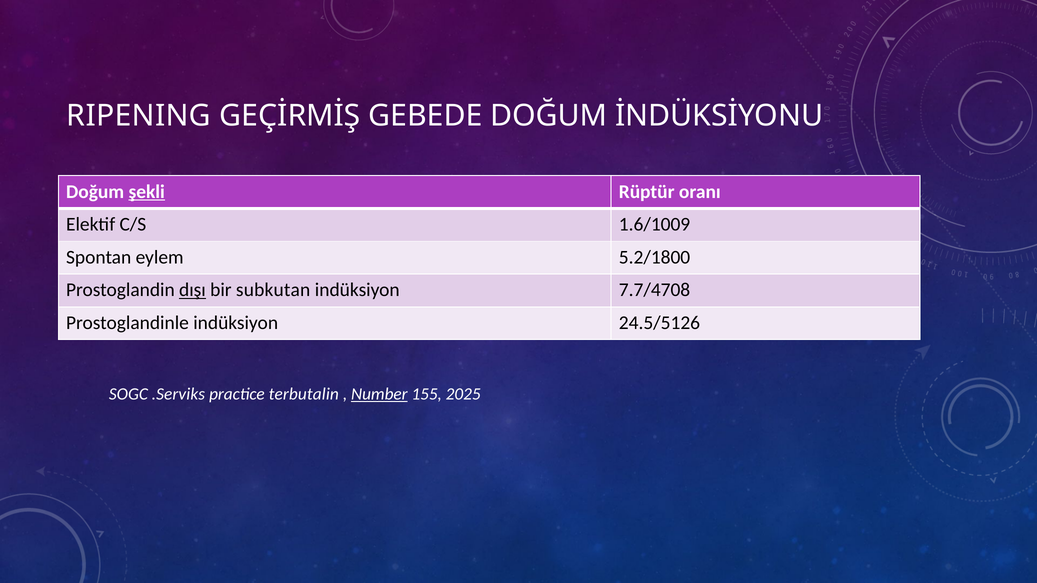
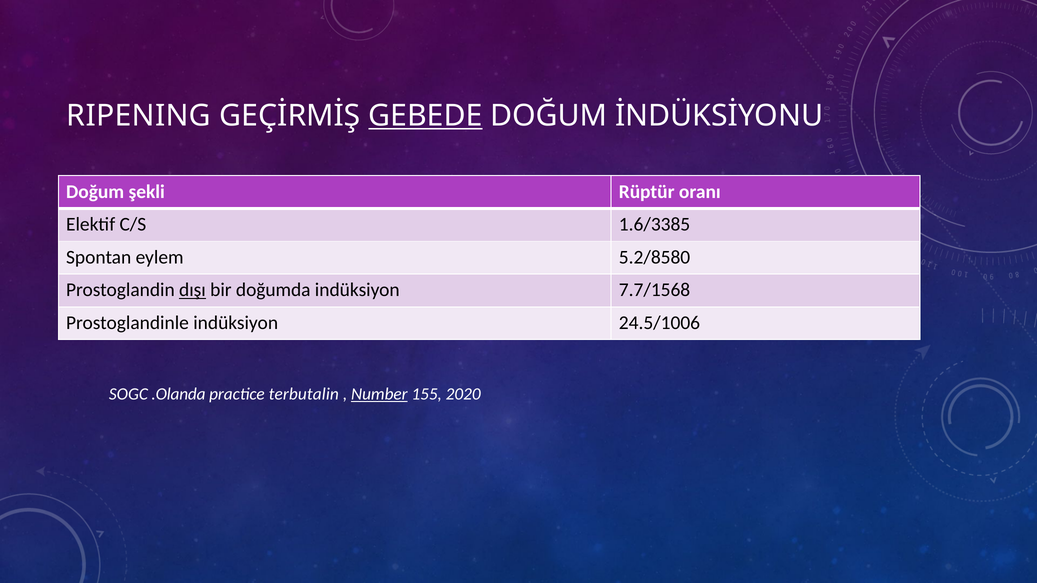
GEBEDE underline: none -> present (425, 116)
şekli underline: present -> none (147, 192)
1.6/1009: 1.6/1009 -> 1.6/3385 (655, 225)
5.2/1800: 5.2/1800 -> 5.2/8580 (655, 257)
subkutan: subkutan -> doğumda (273, 290)
7.7/4708: 7.7/4708 -> 7.7/1568 (655, 290)
24.5/5126: 24.5/5126 -> 24.5/1006 (659, 323)
.Serviks: .Serviks -> .Olanda (179, 394)
2025: 2025 -> 2020 (463, 394)
